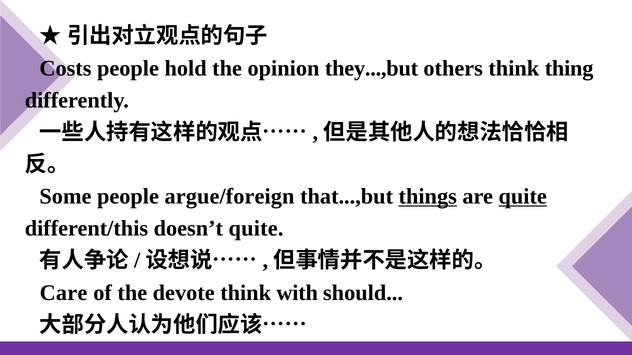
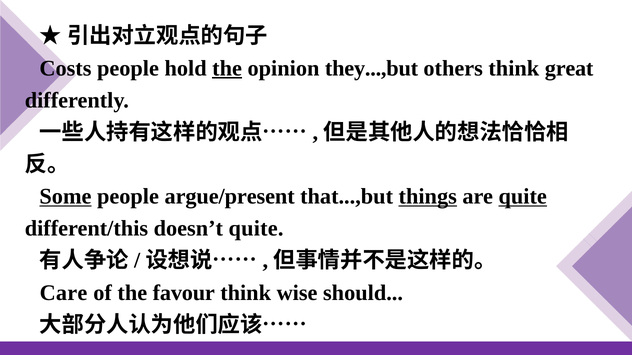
the underline: none -> present (227, 68)
thing: thing -> great (569, 68)
Some underline: none -> present (65, 197)
argue/foreign: argue/foreign -> argue/present (230, 197)
devote: devote -> favour (184, 293)
with: with -> wise (297, 293)
